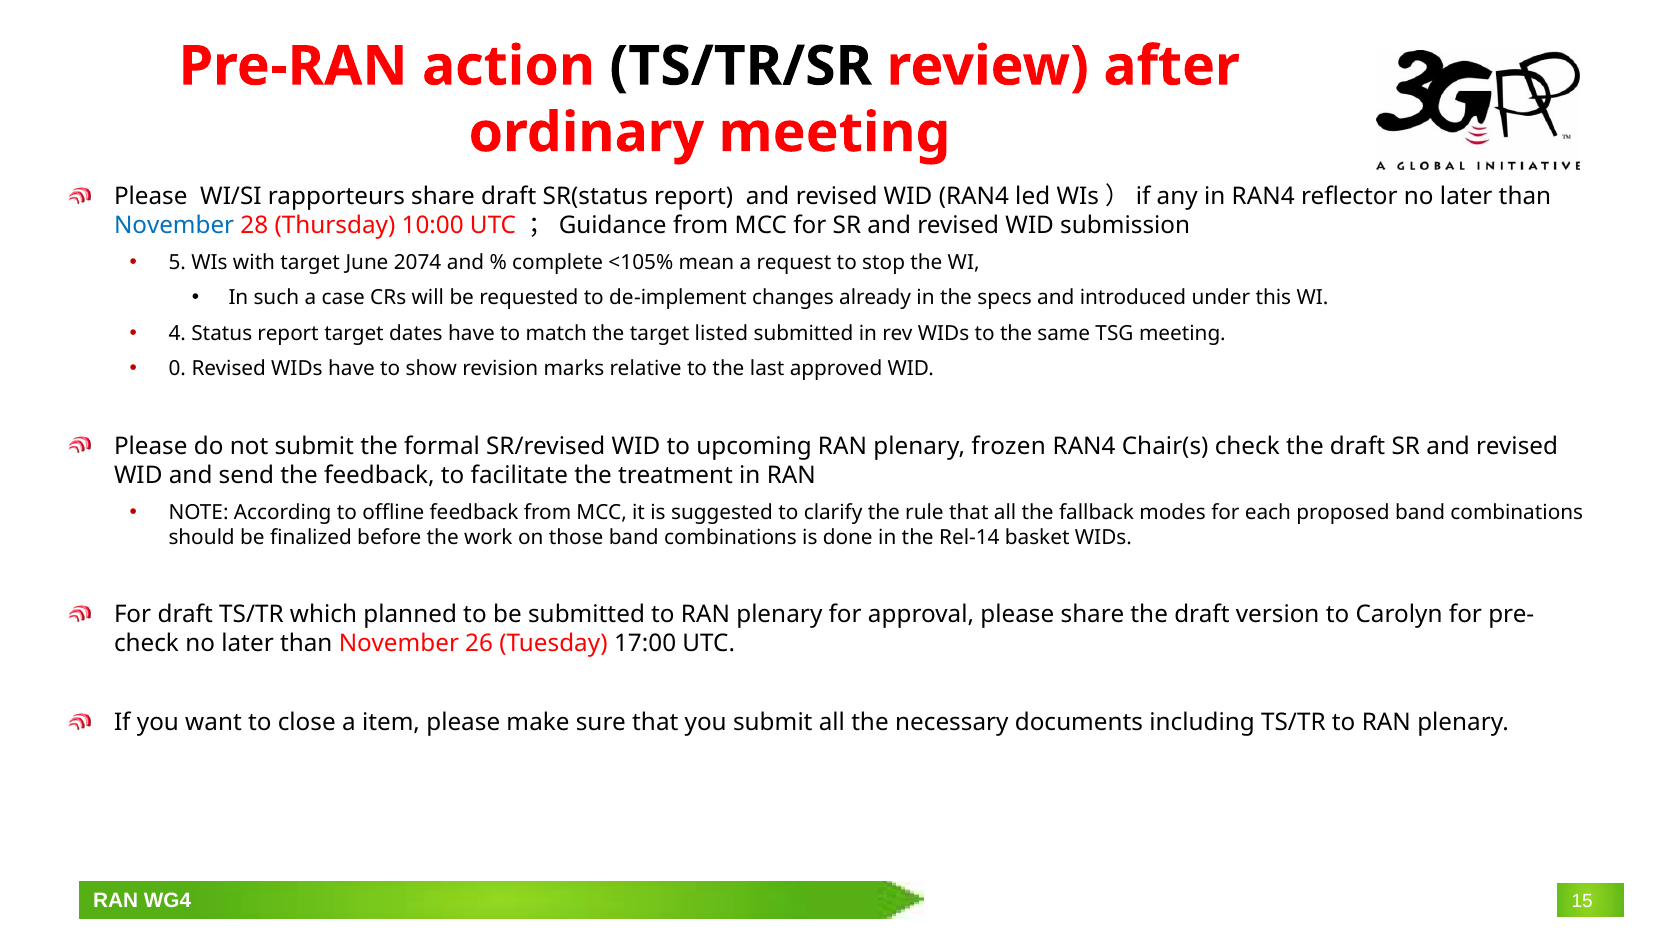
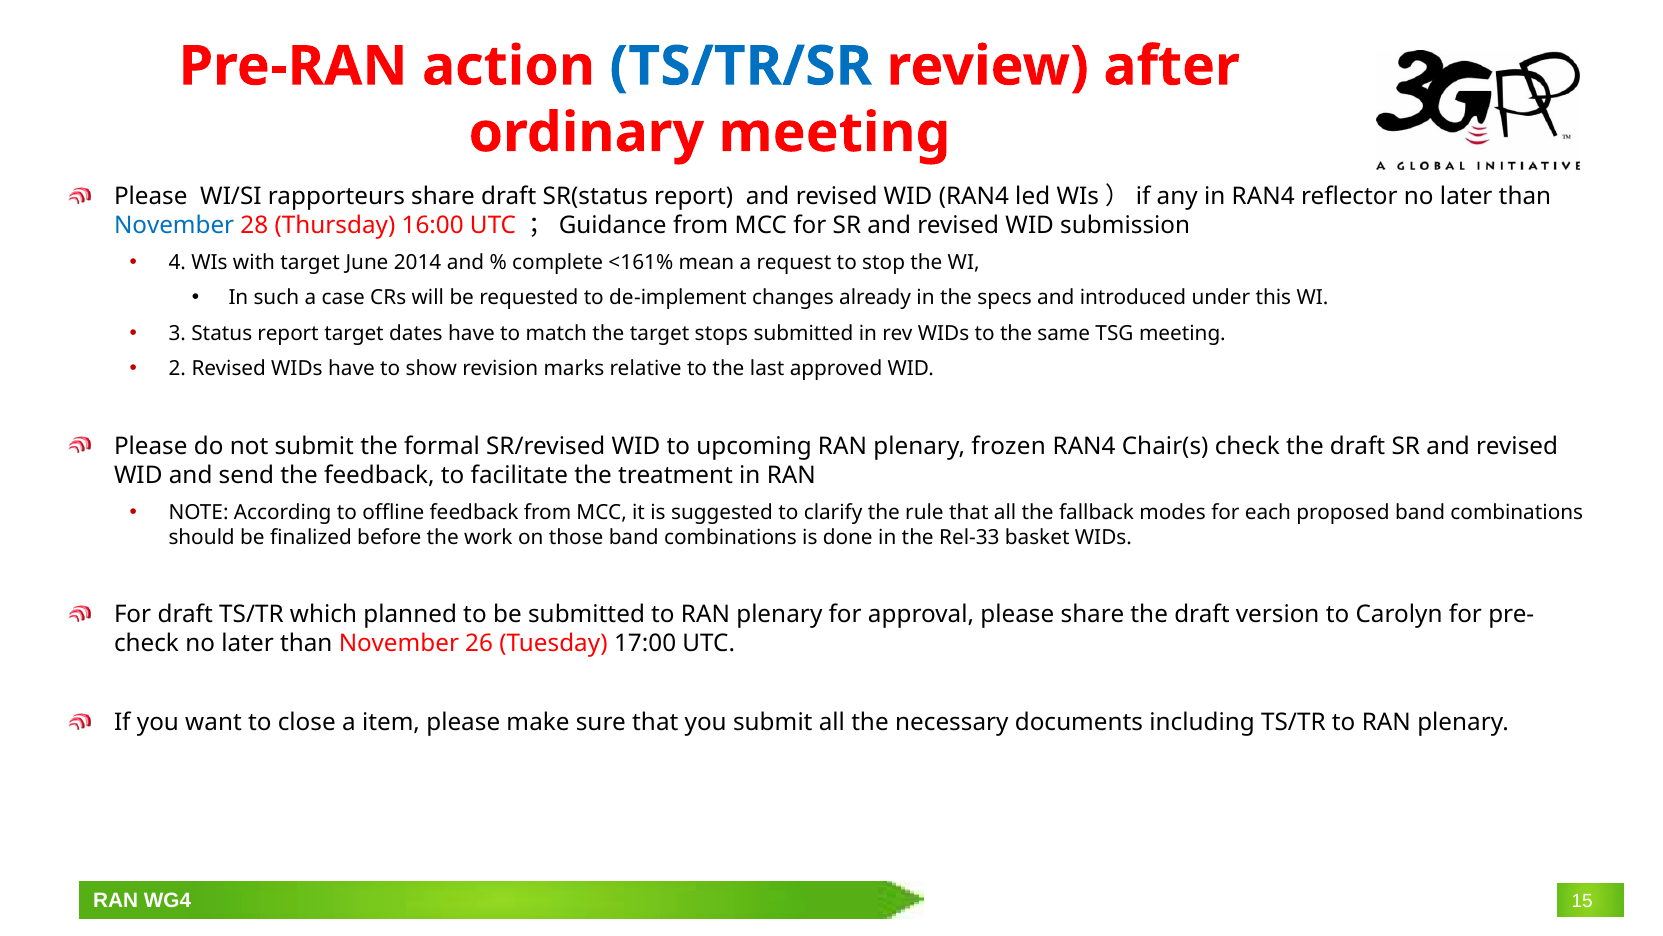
TS/TR/SR colour: black -> blue (741, 66)
10:00: 10:00 -> 16:00 (433, 225)
5: 5 -> 4 (177, 262)
2074: 2074 -> 2014 (418, 262)
<105%: <105% -> <161% (641, 262)
4: 4 -> 3 (177, 333)
listed: listed -> stops (721, 333)
0: 0 -> 2 (177, 369)
Rel-14: Rel-14 -> Rel-33 (969, 537)
